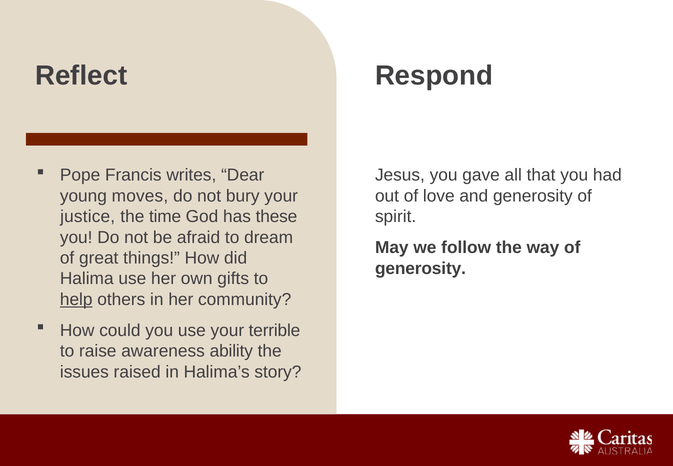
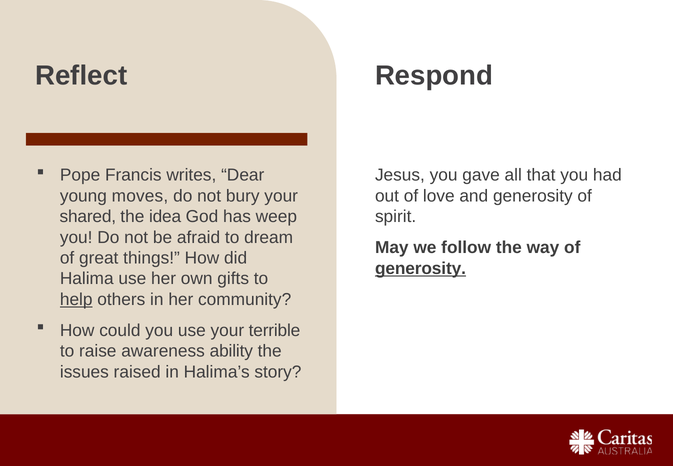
justice: justice -> shared (88, 217)
time: time -> idea (165, 217)
these: these -> weep (276, 217)
generosity underline: none -> present (420, 268)
